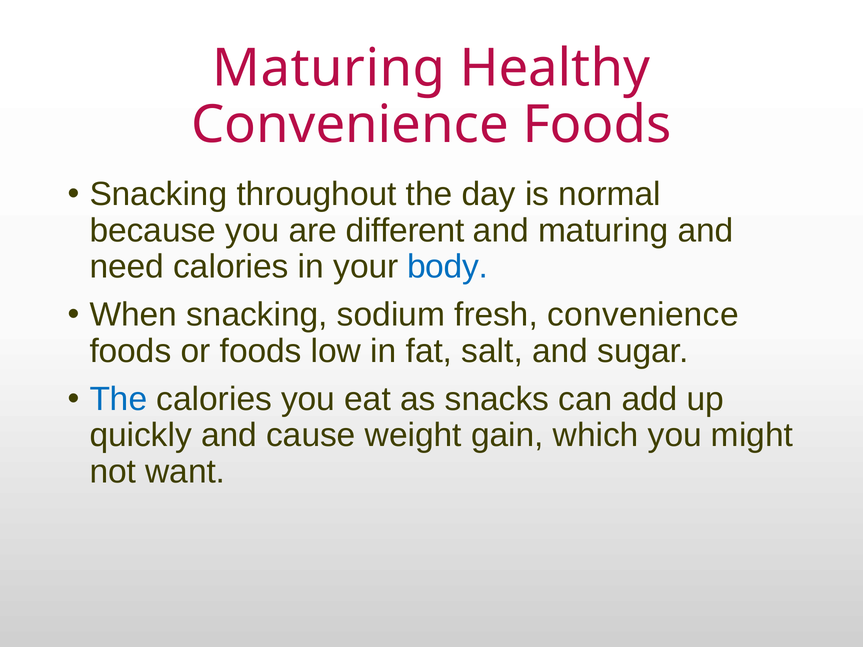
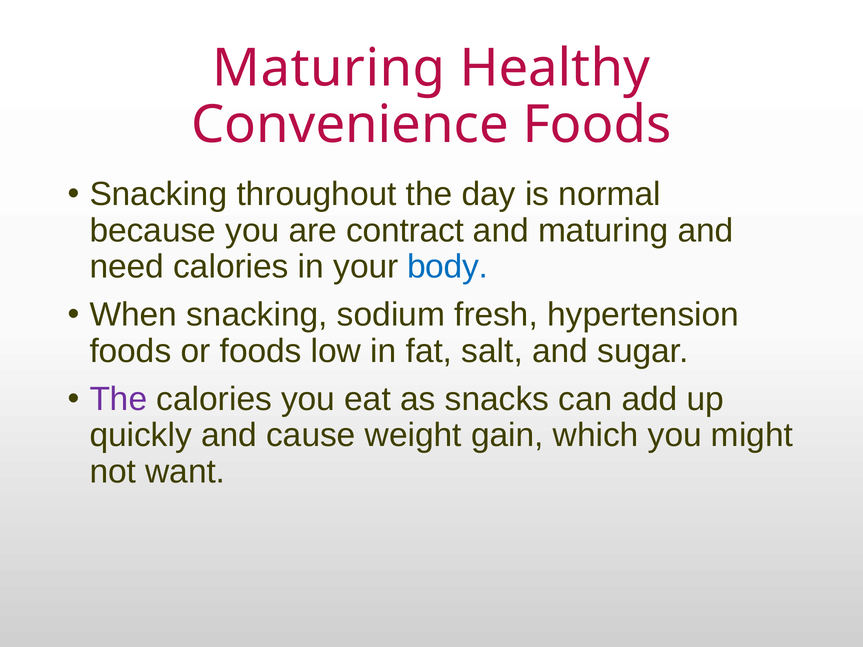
different: different -> contract (405, 231)
fresh convenience: convenience -> hypertension (643, 315)
The colour: blue -> purple (118, 399)
